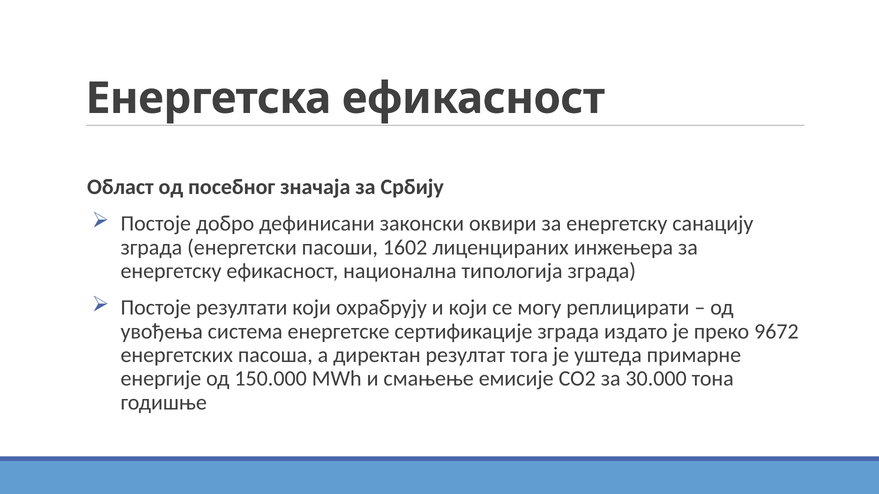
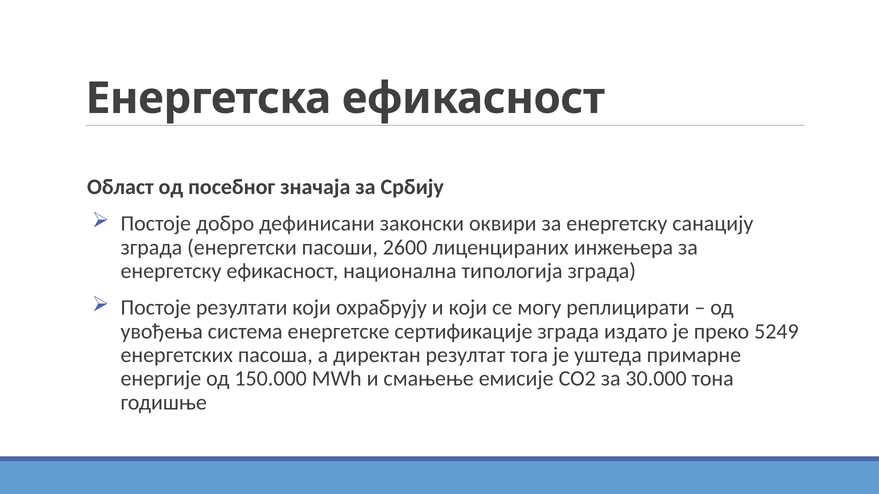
1602: 1602 -> 2600 (405, 248)
9672: 9672 -> 5249 (776, 332)
